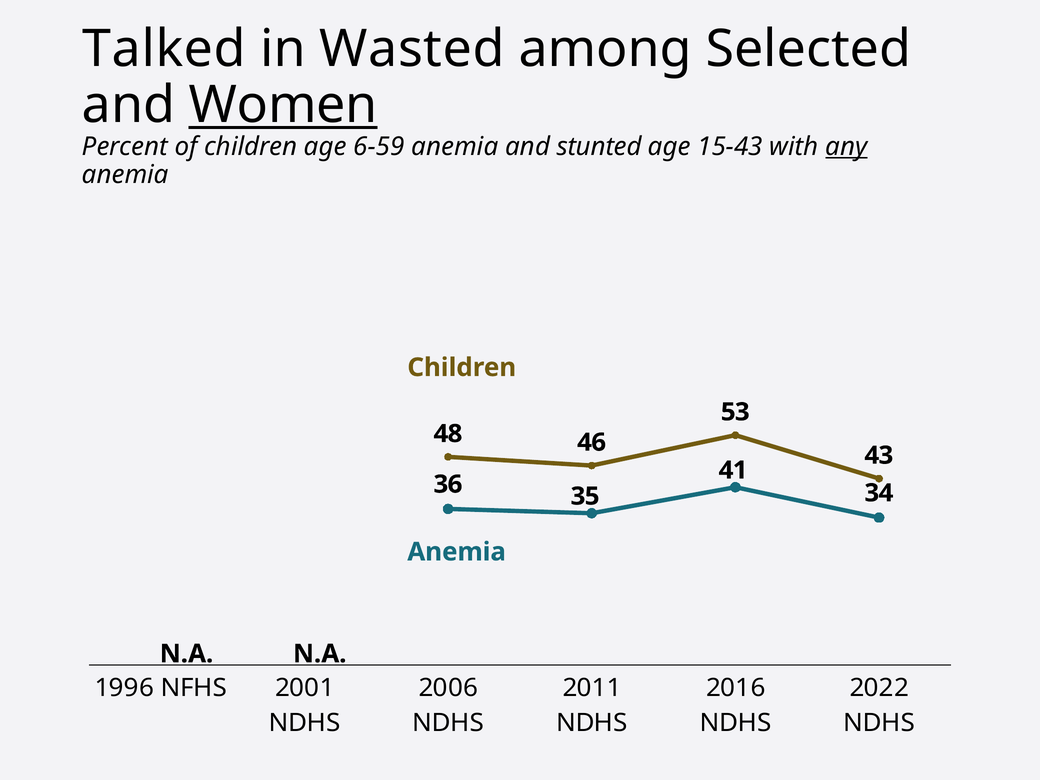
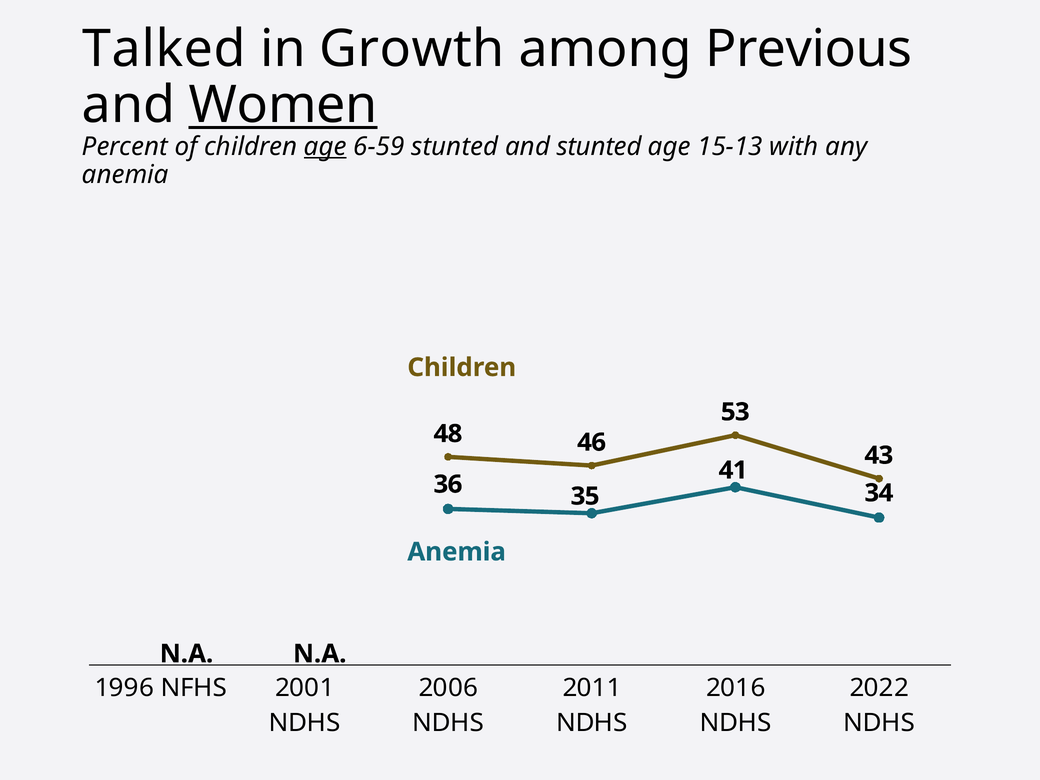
Wasted: Wasted -> Growth (412, 49)
Selected: Selected -> Previous (809, 49)
age underline: none -> present (325, 147)
6-59 anemia: anemia -> stunted (455, 147)
15-43: 15-43 -> 15-13 (730, 147)
any underline: present -> none (846, 147)
